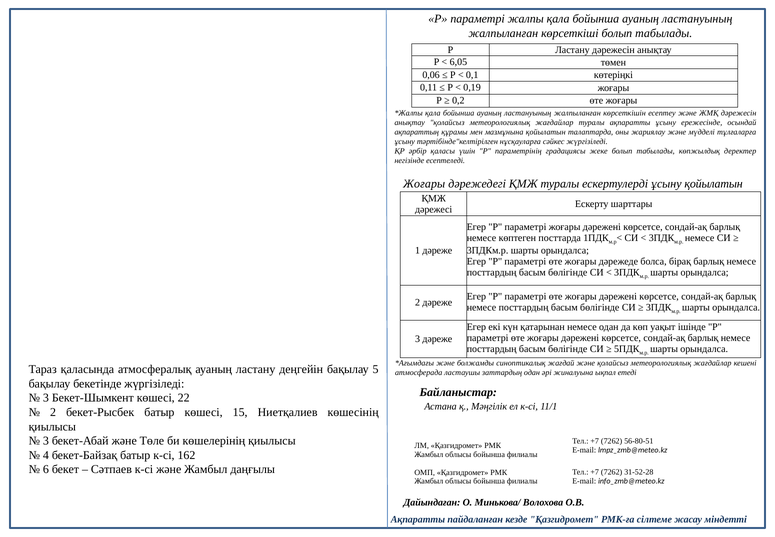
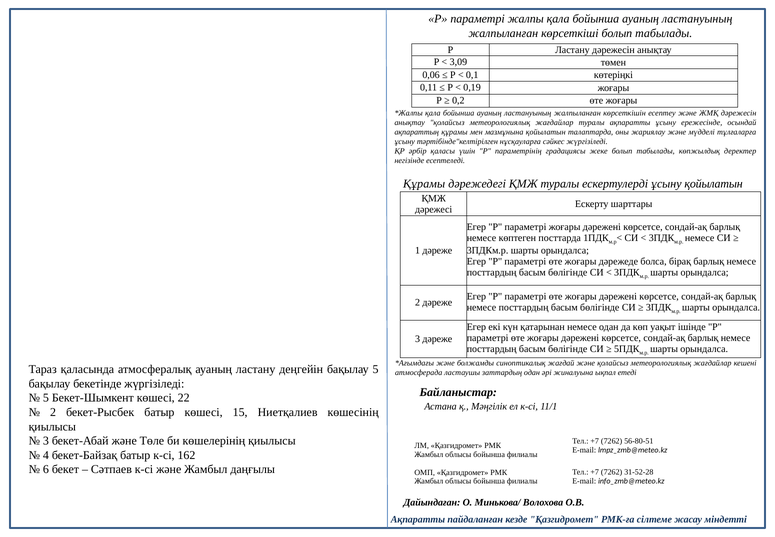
6,05: 6,05 -> 3,09 (458, 62)
Жоғары: Жоғары -> Құрамы (424, 184)
3: 3 -> 5 (46, 398)
